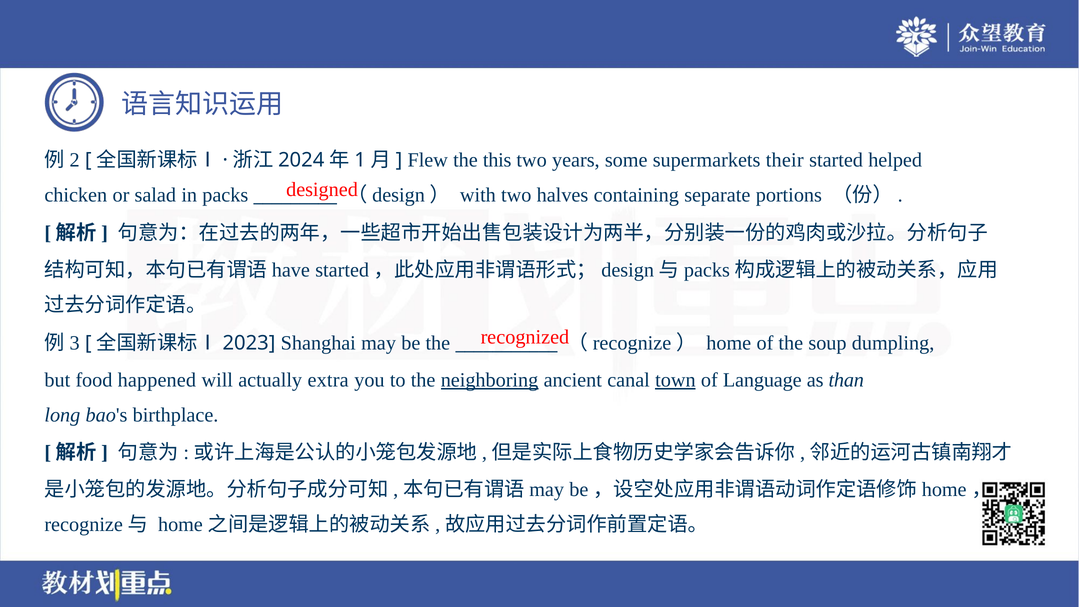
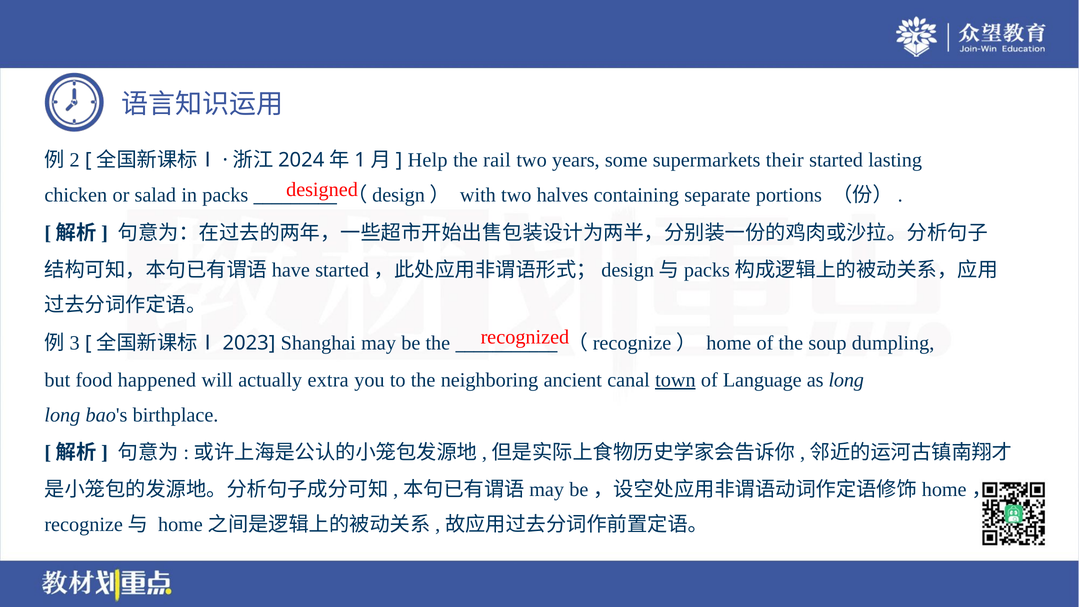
Flew: Flew -> Help (428, 160)
this: this -> rail (497, 160)
helped: helped -> lasting (895, 160)
neighboring underline: present -> none (490, 380)
as than: than -> long (846, 380)
